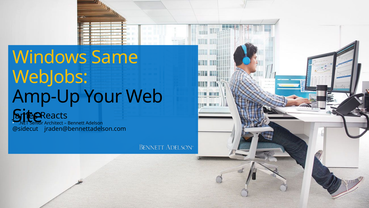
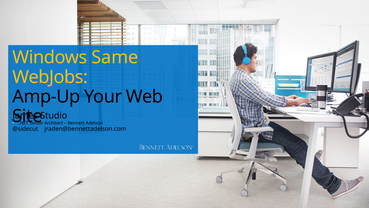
Reacts: Reacts -> Studio (54, 115)
